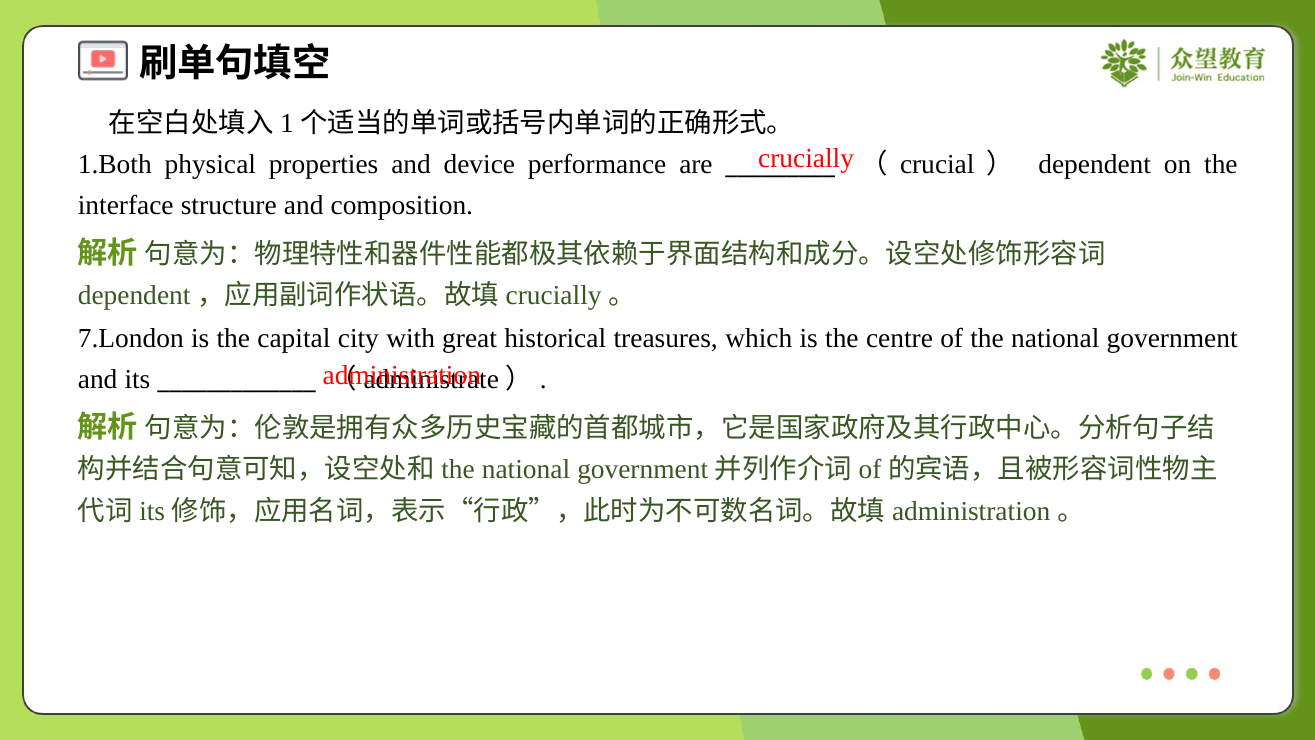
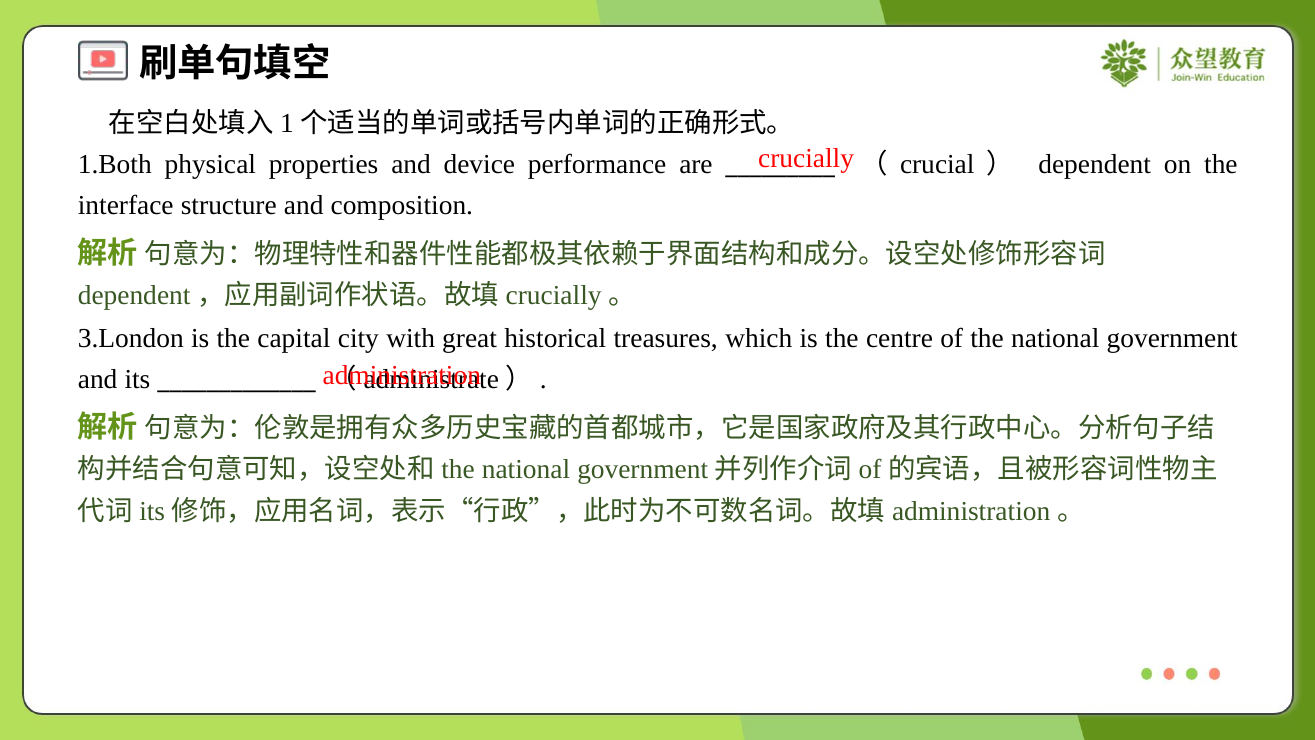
7.London: 7.London -> 3.London (131, 338)
